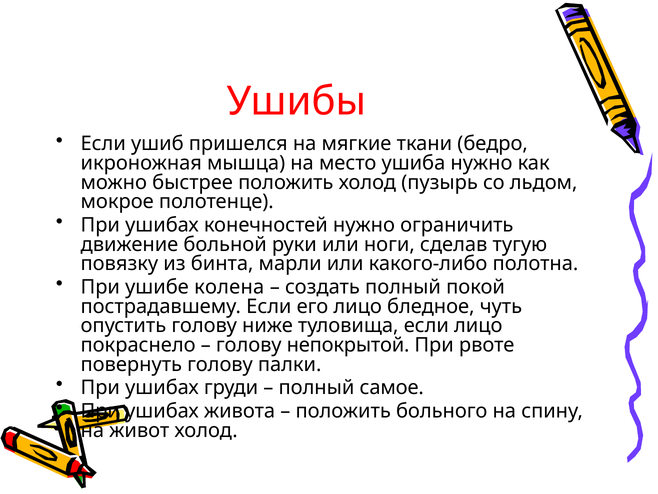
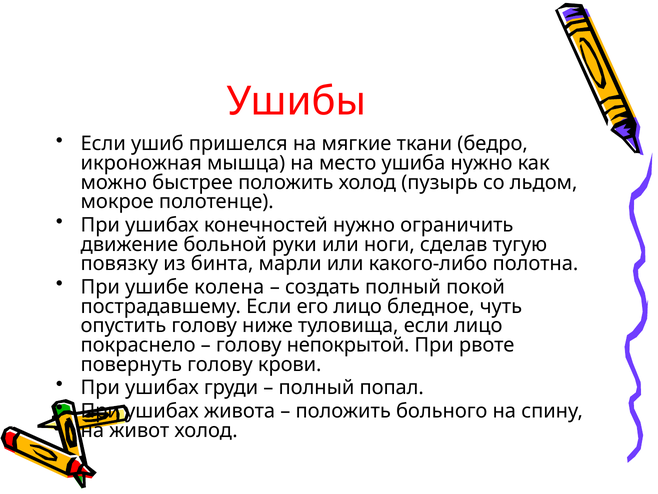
палки: палки -> крови (290, 364)
самое: самое -> попал (392, 387)
